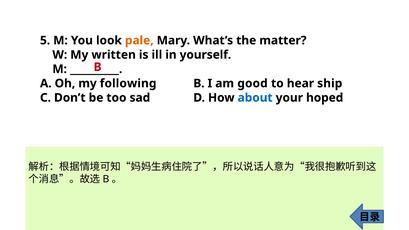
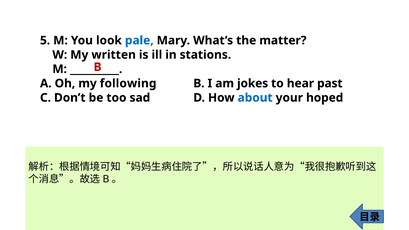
pale colour: orange -> blue (139, 40)
yourself: yourself -> stations (205, 55)
good: good -> jokes (253, 83)
ship: ship -> past (330, 83)
